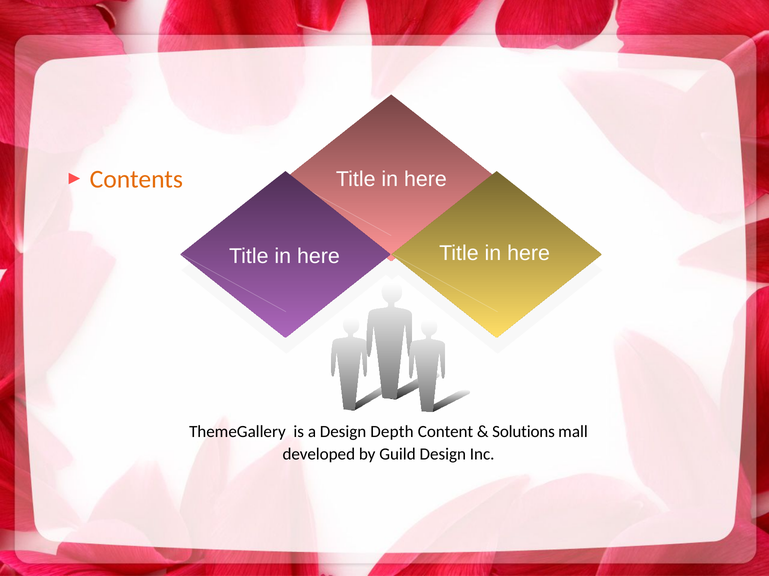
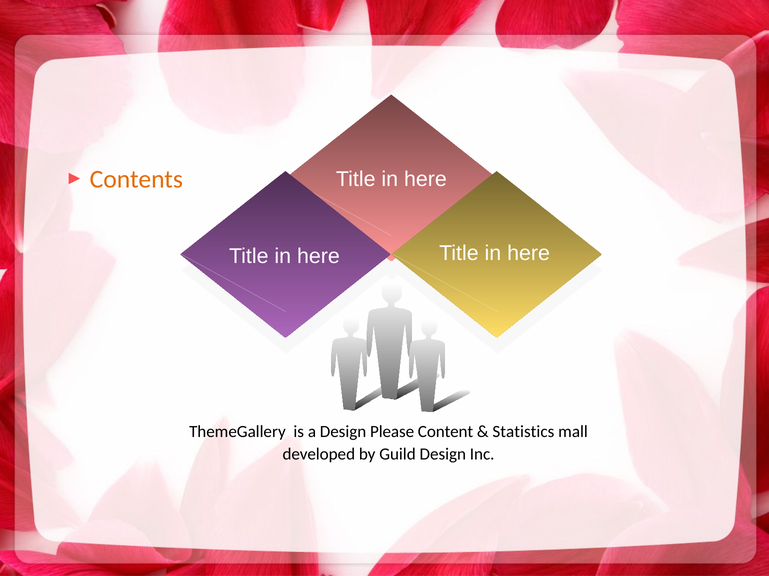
Depth: Depth -> Please (392, 432)
Solutions: Solutions -> Statistics (523, 432)
